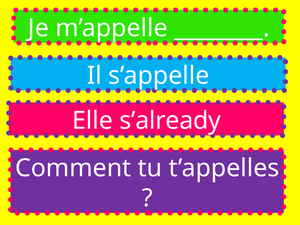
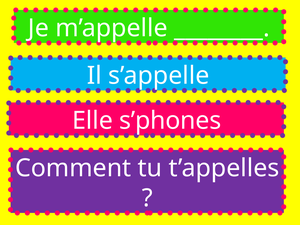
s’already: s’already -> s’phones (170, 121)
